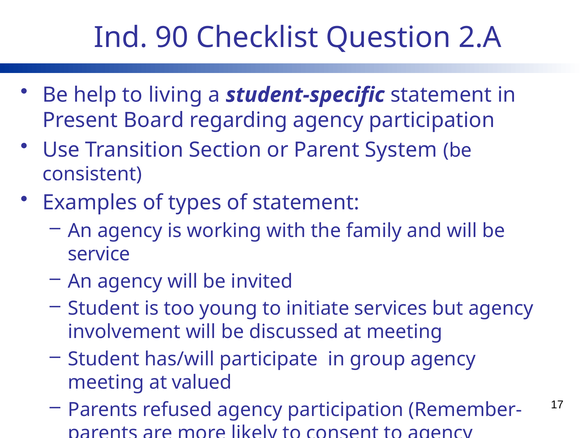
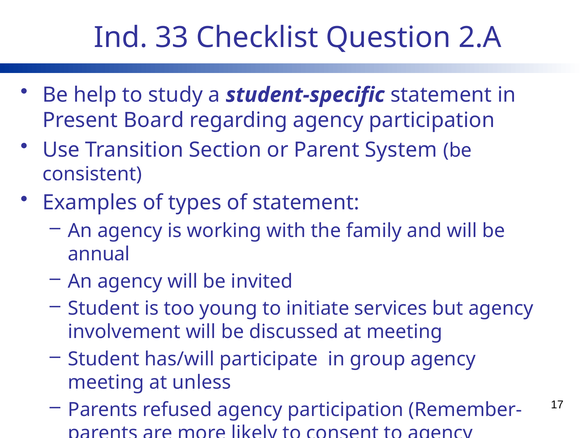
90: 90 -> 33 (172, 38)
living: living -> study (175, 95)
service: service -> annual (99, 254)
valued: valued -> unless (202, 382)
